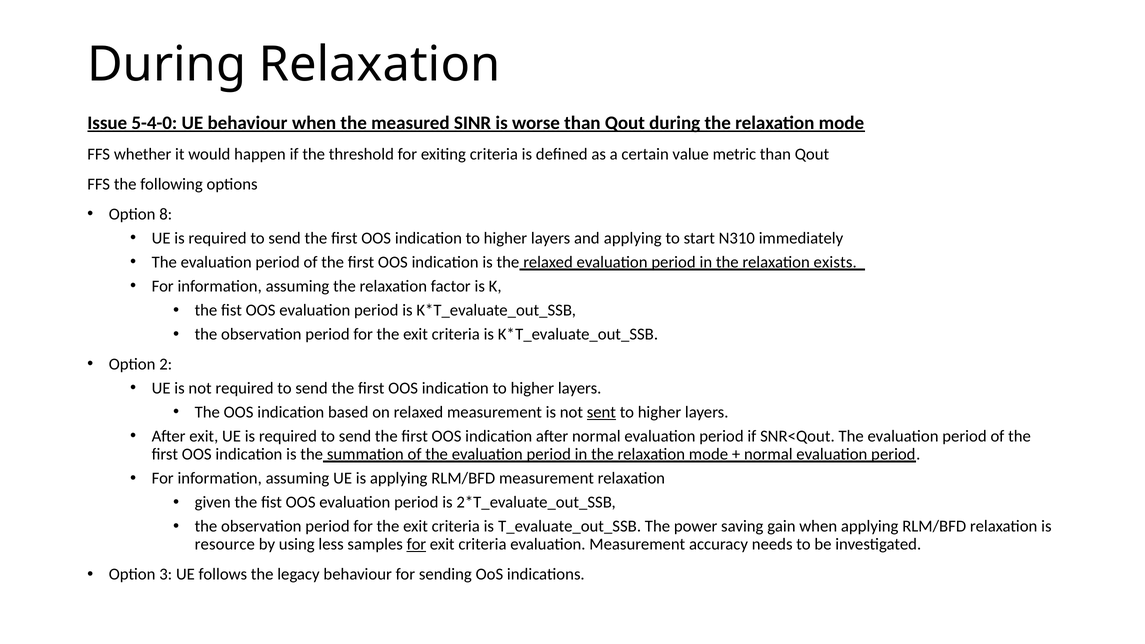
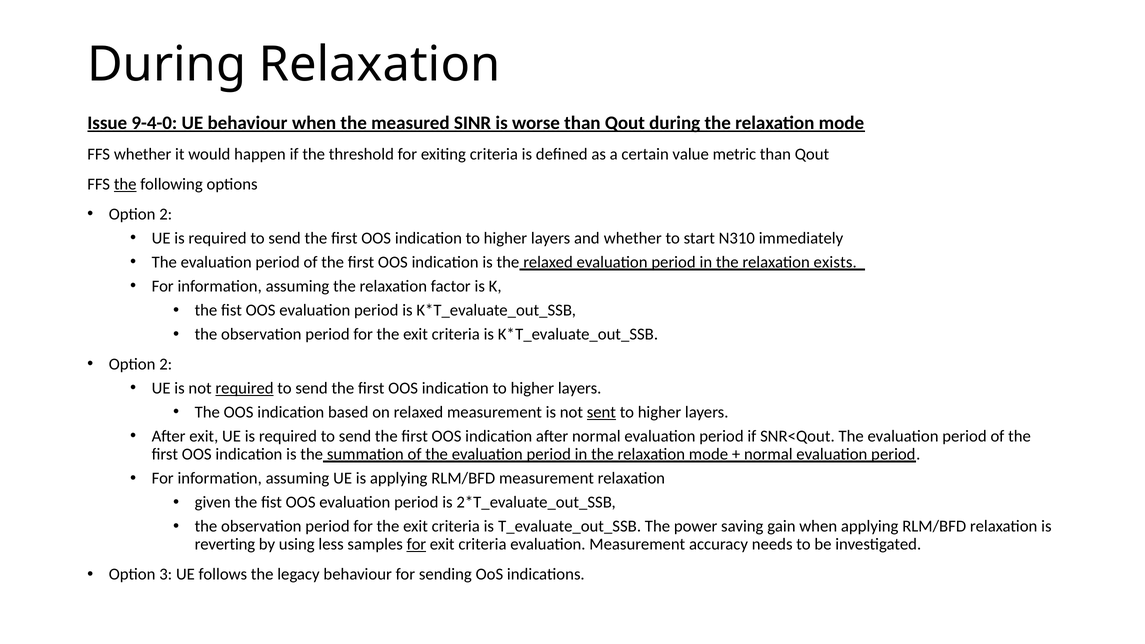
5-4-0: 5-4-0 -> 9-4-0 (154, 123)
the underline: none -> present (125, 184)
8: 8 -> 2 (166, 214)
and applying: applying -> whether (633, 238)
required underline: none -> present (245, 388)
resource: resource -> reverting (225, 544)
